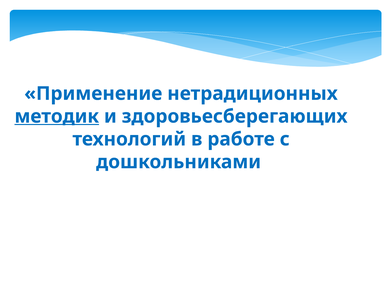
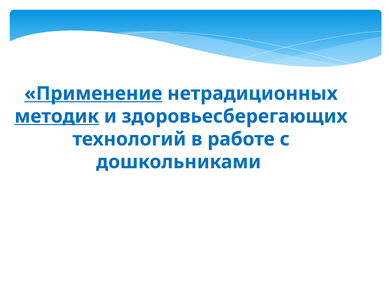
Применение underline: none -> present (93, 94)
